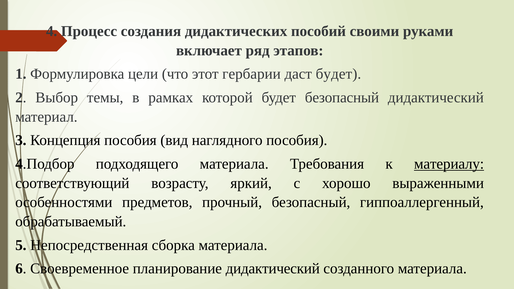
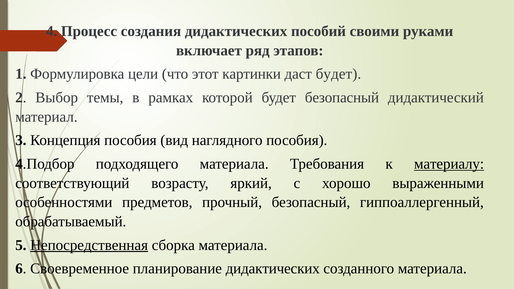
гербарии: гербарии -> картинки (252, 74)
Непосредственная underline: none -> present (89, 245)
планирование дидактический: дидактический -> дидактических (273, 269)
